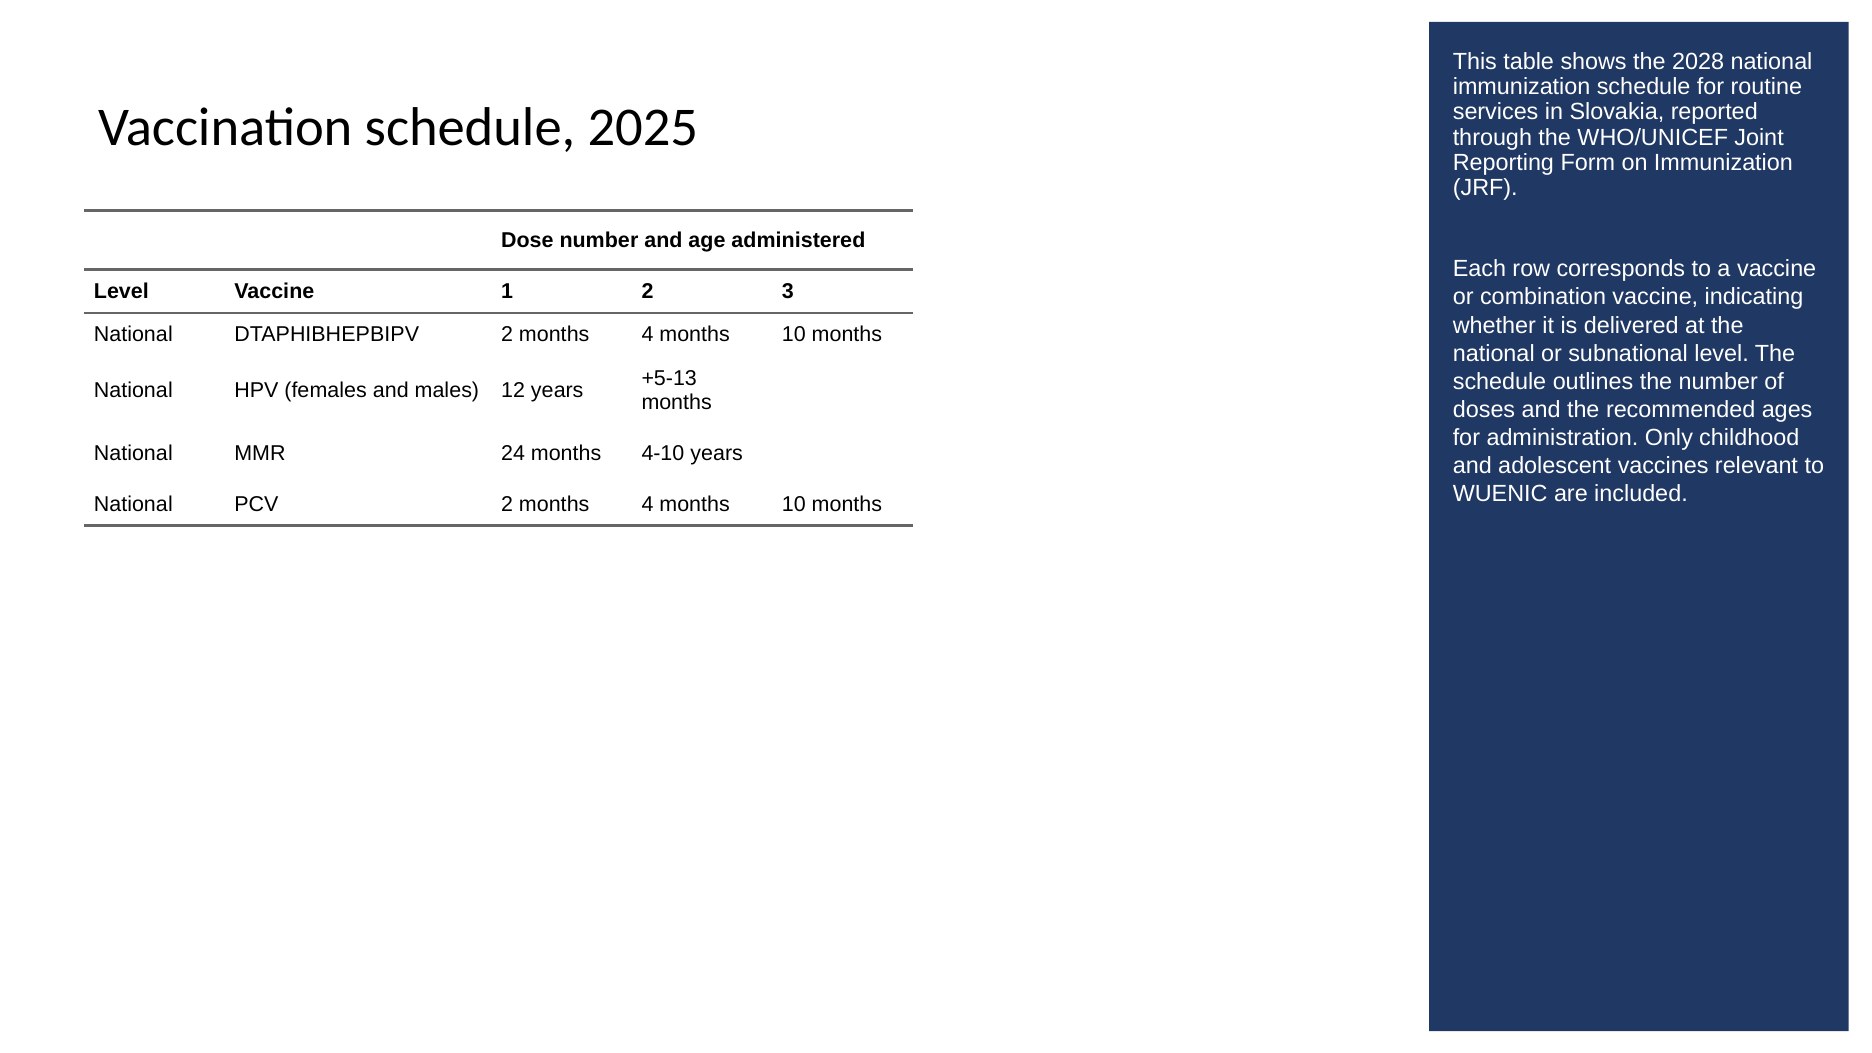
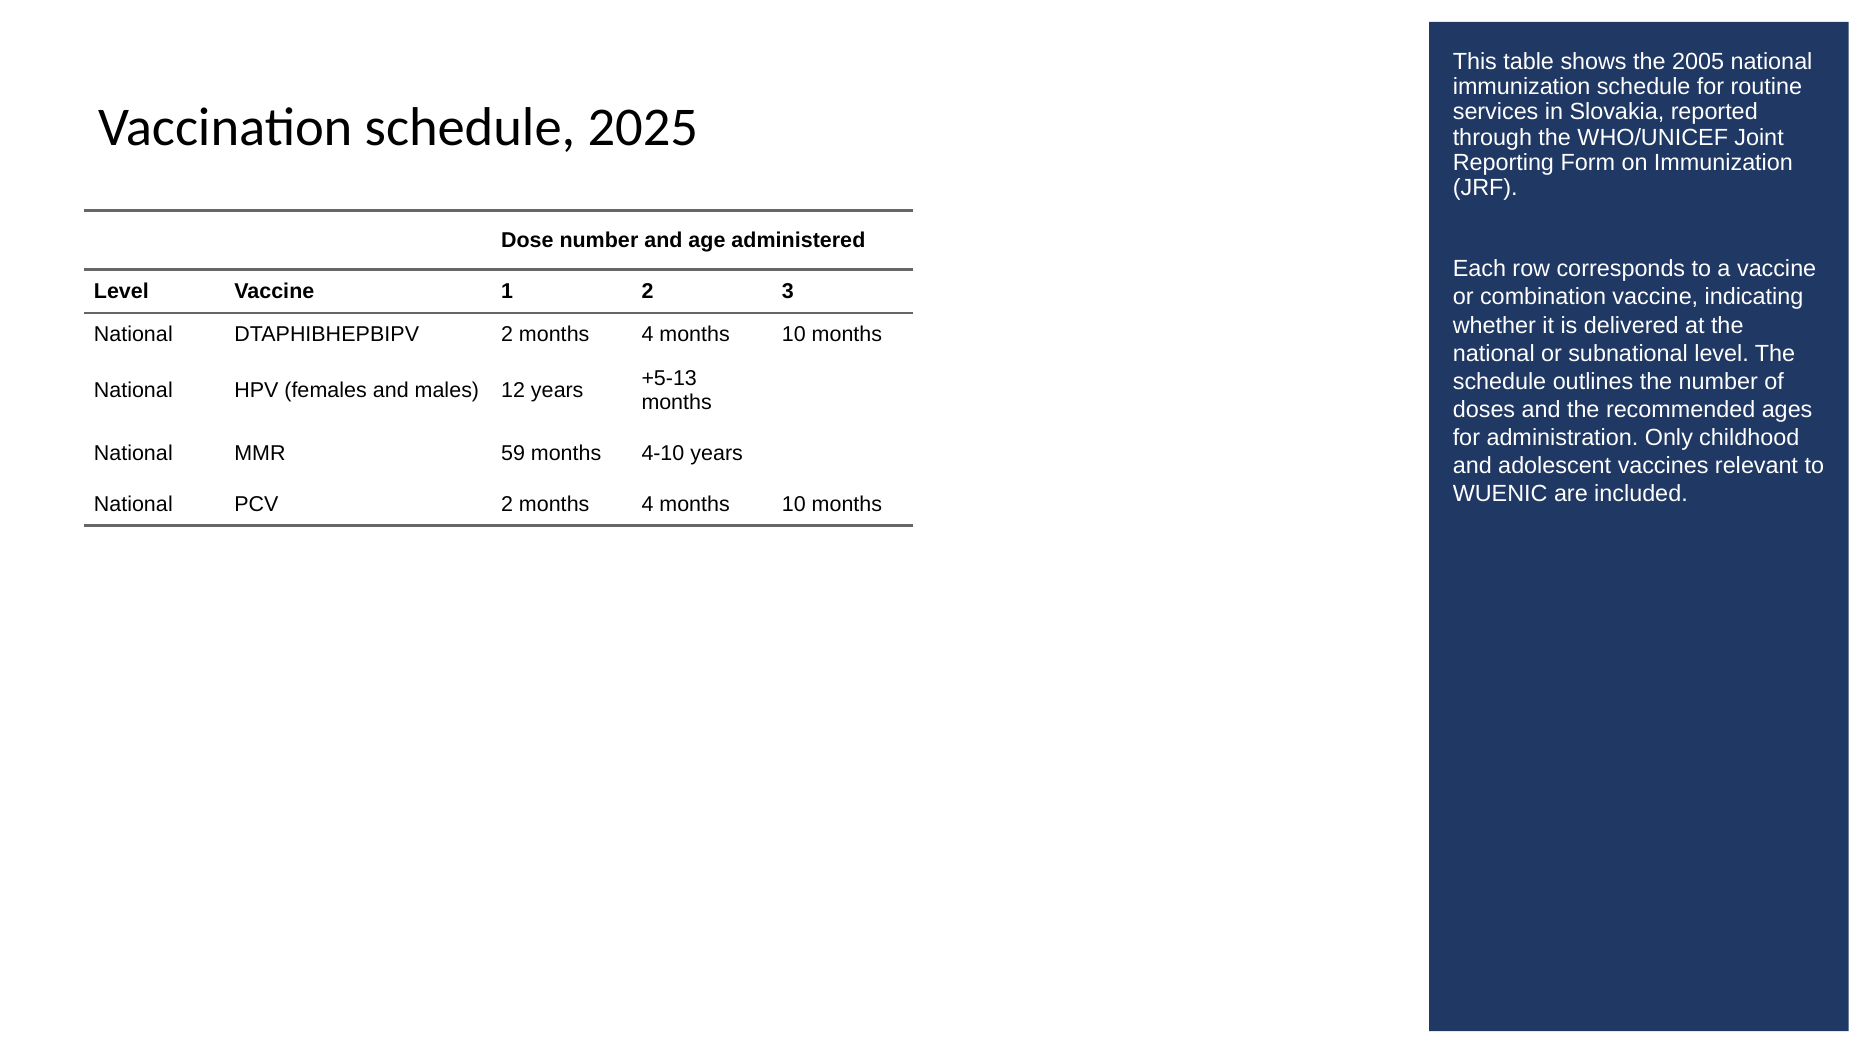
2028: 2028 -> 2005 (1698, 62)
24: 24 -> 59 (513, 453)
